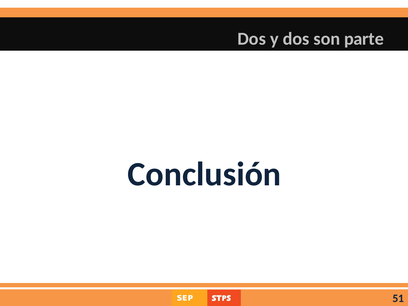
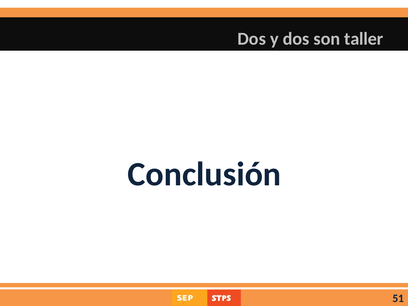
parte: parte -> taller (364, 39)
